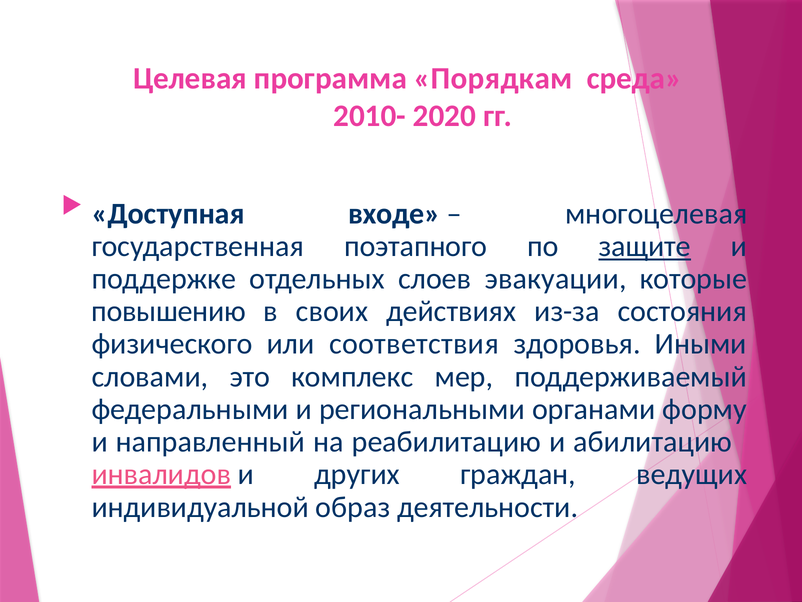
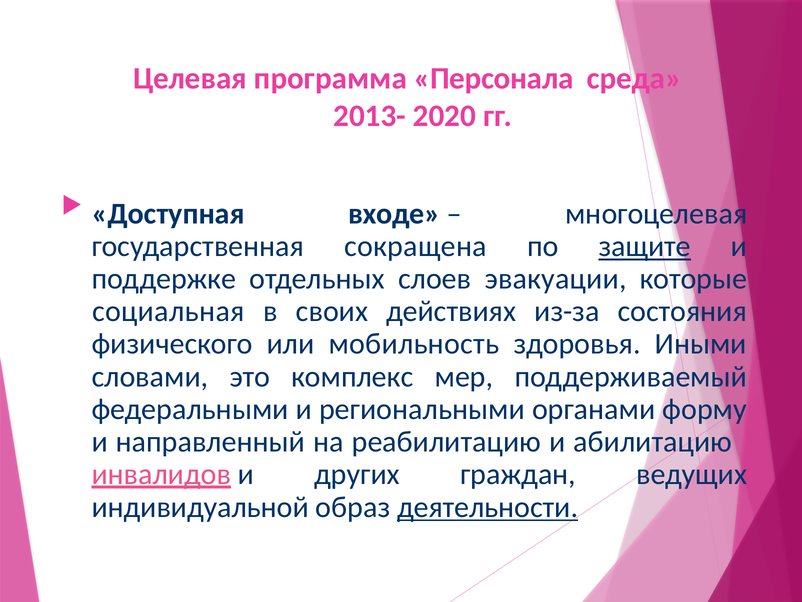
Порядкам: Порядкам -> Персонала (494, 78)
2010-: 2010- -> 2013- (370, 116)
поэтапного: поэтапного -> сокращена (415, 246)
повышению: повышению -> социальная (168, 311)
соответствия: соответствия -> мобильность (414, 344)
деятельности underline: none -> present (488, 507)
